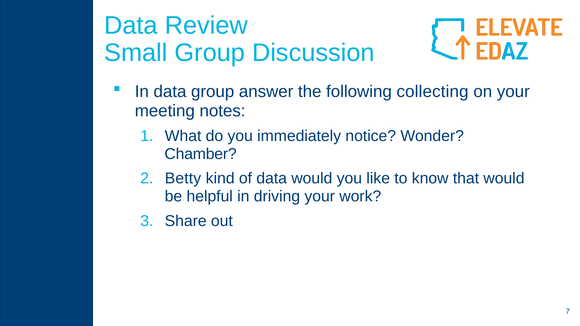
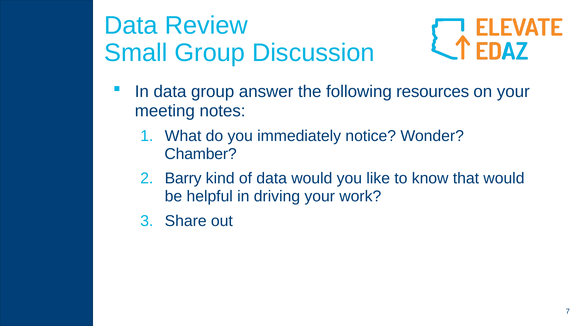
collecting: collecting -> resources (433, 92)
Betty: Betty -> Barry (183, 179)
